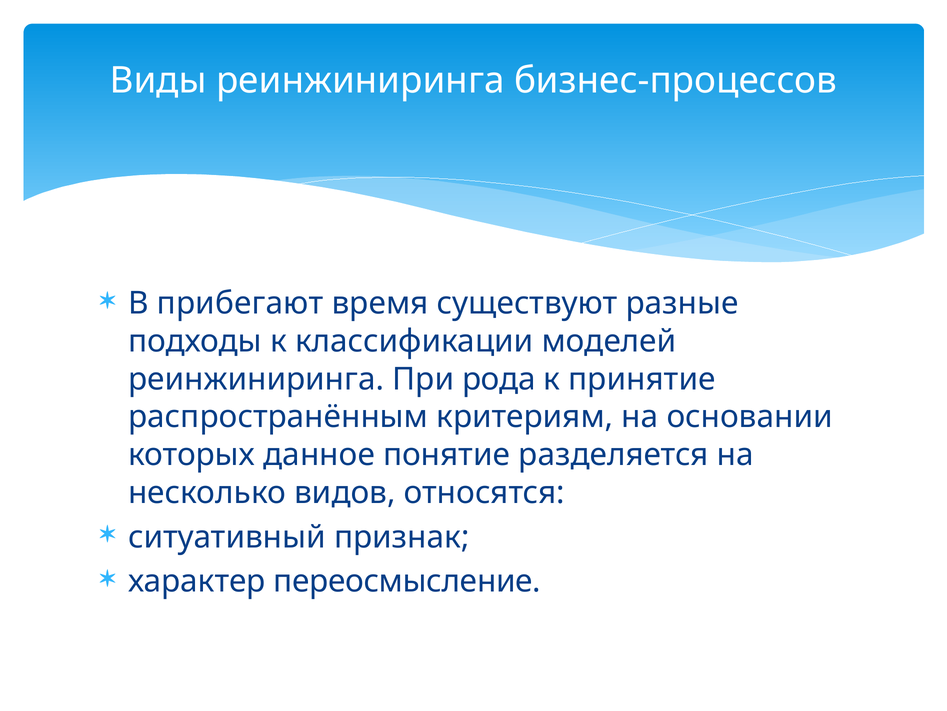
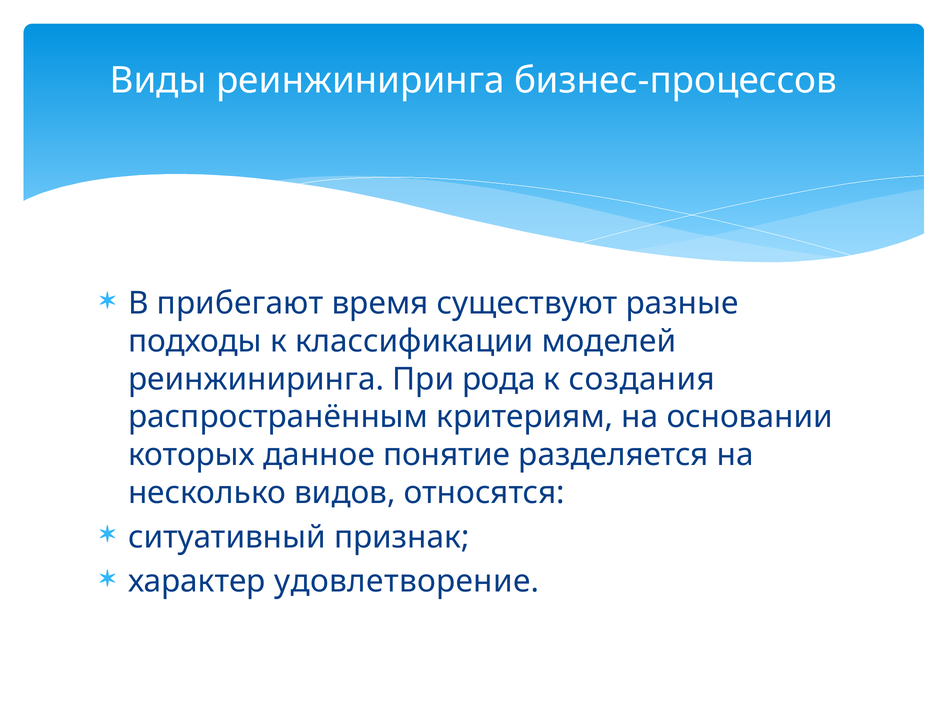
принятие: принятие -> создания (642, 379)
переосмысление: переосмысление -> удовлетворение (407, 581)
